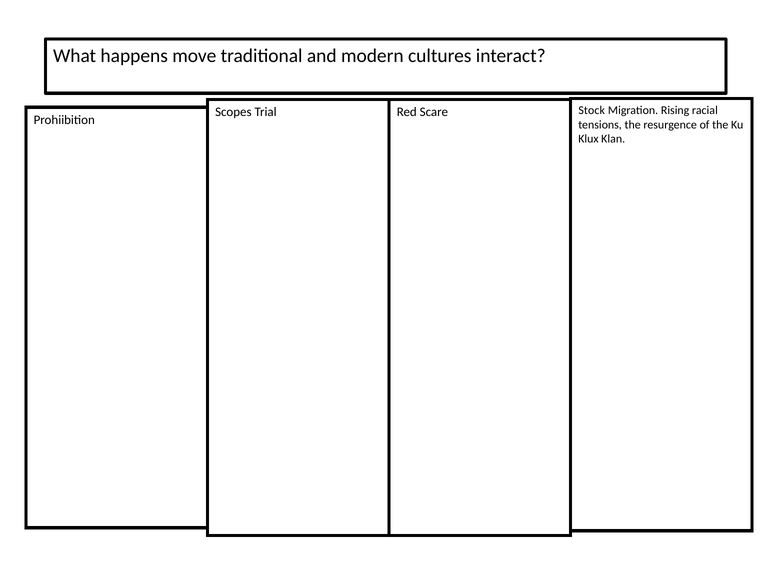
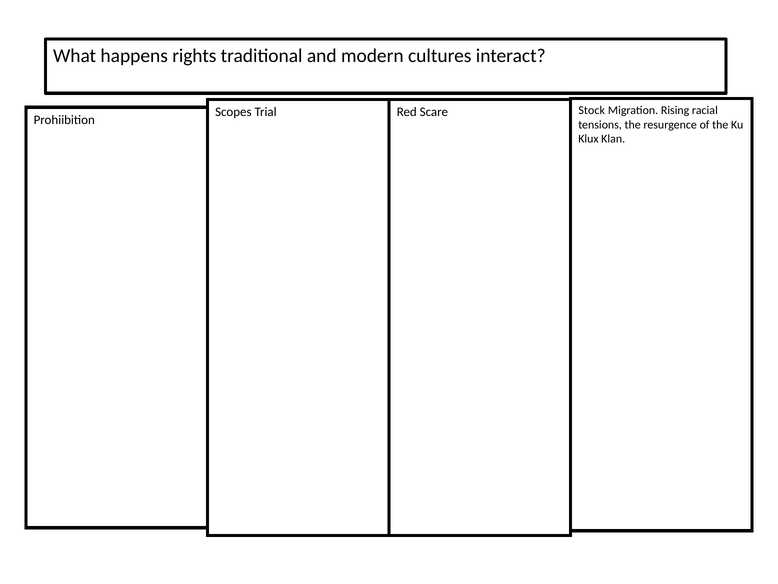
move: move -> rights (194, 56)
